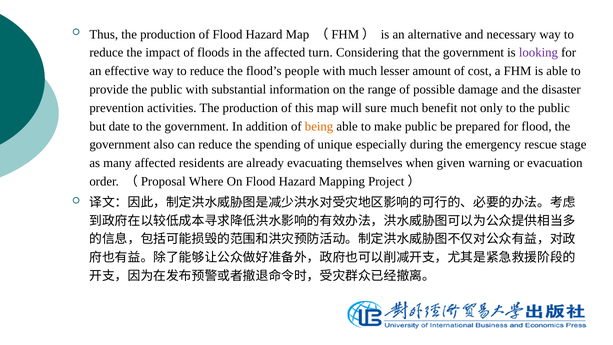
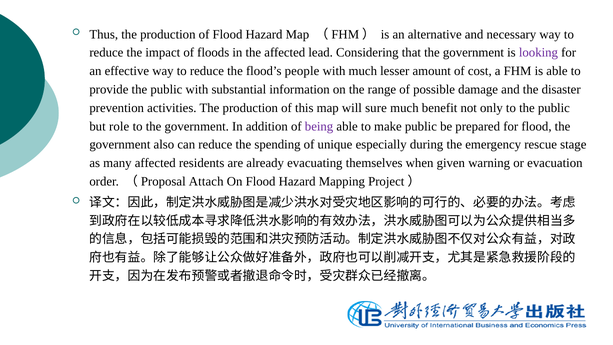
turn: turn -> lead (321, 53)
date: date -> role (119, 126)
being colour: orange -> purple (319, 126)
Where: Where -> Attach (206, 181)
